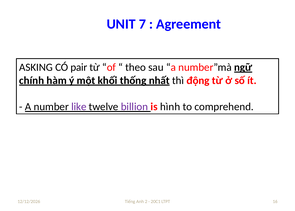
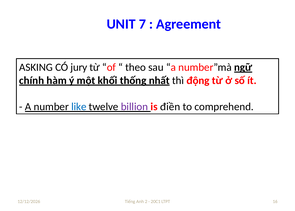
pair: pair -> jury (79, 67)
like colour: purple -> blue (79, 107)
hình: hình -> điền (170, 107)
